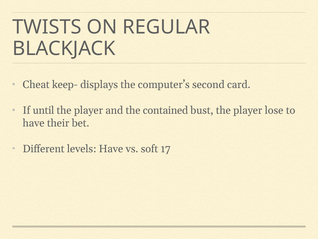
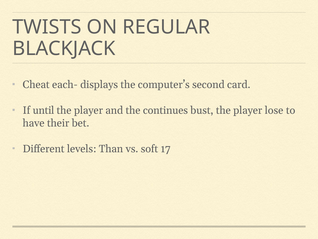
keep-: keep- -> each- (65, 84)
contained: contained -> continues (165, 110)
levels Have: Have -> Than (111, 149)
